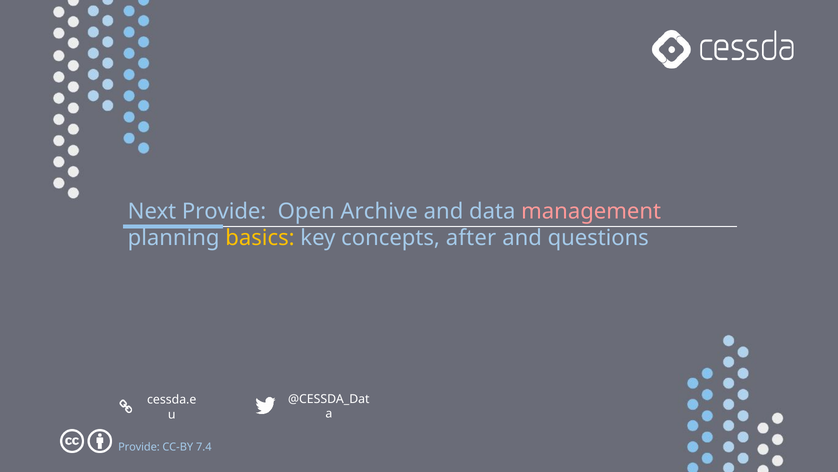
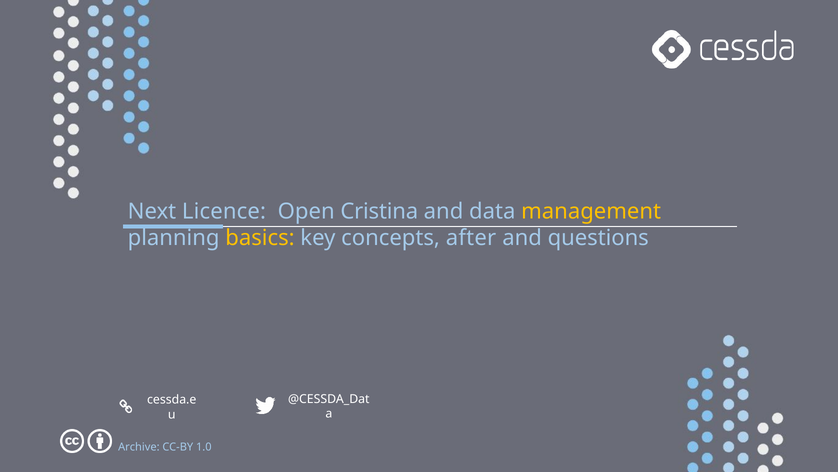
Next Provide: Provide -> Licence (224, 211)
Archive: Archive -> Cristina (379, 211)
management colour: pink -> yellow (591, 211)
Provide: Provide -> Archive (139, 446)
7.4: 7.4 -> 1.0 (204, 446)
